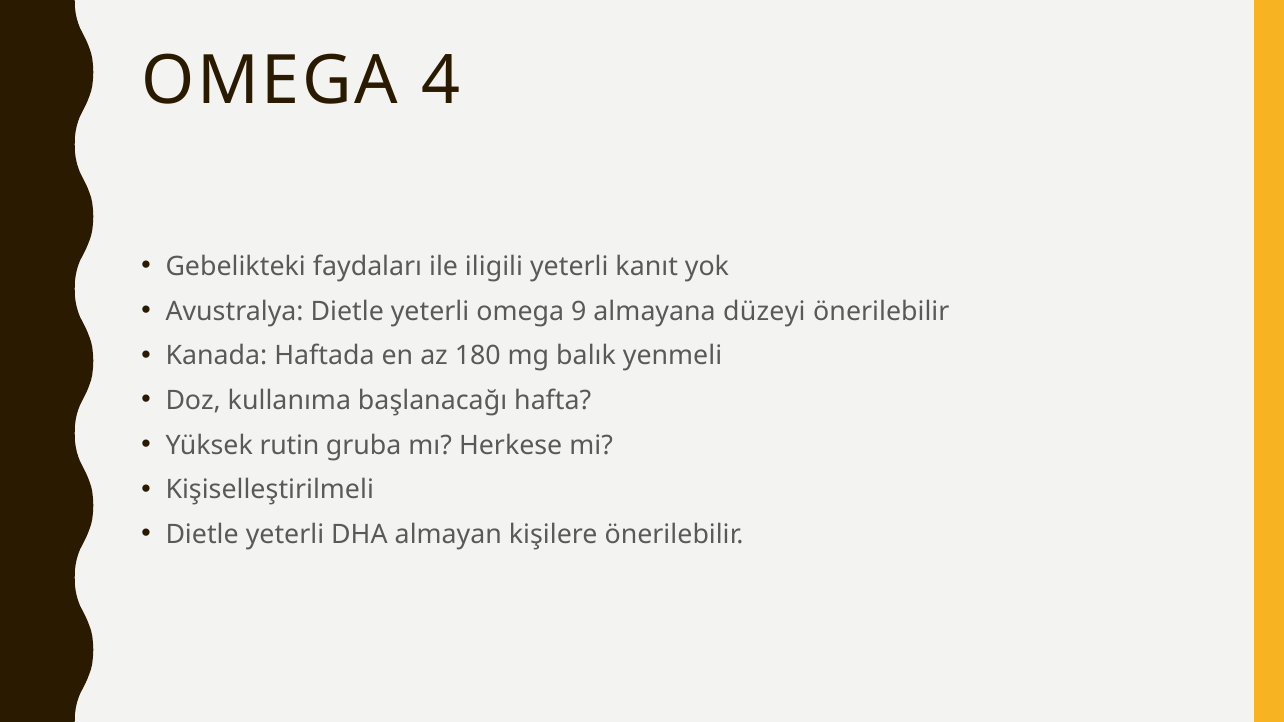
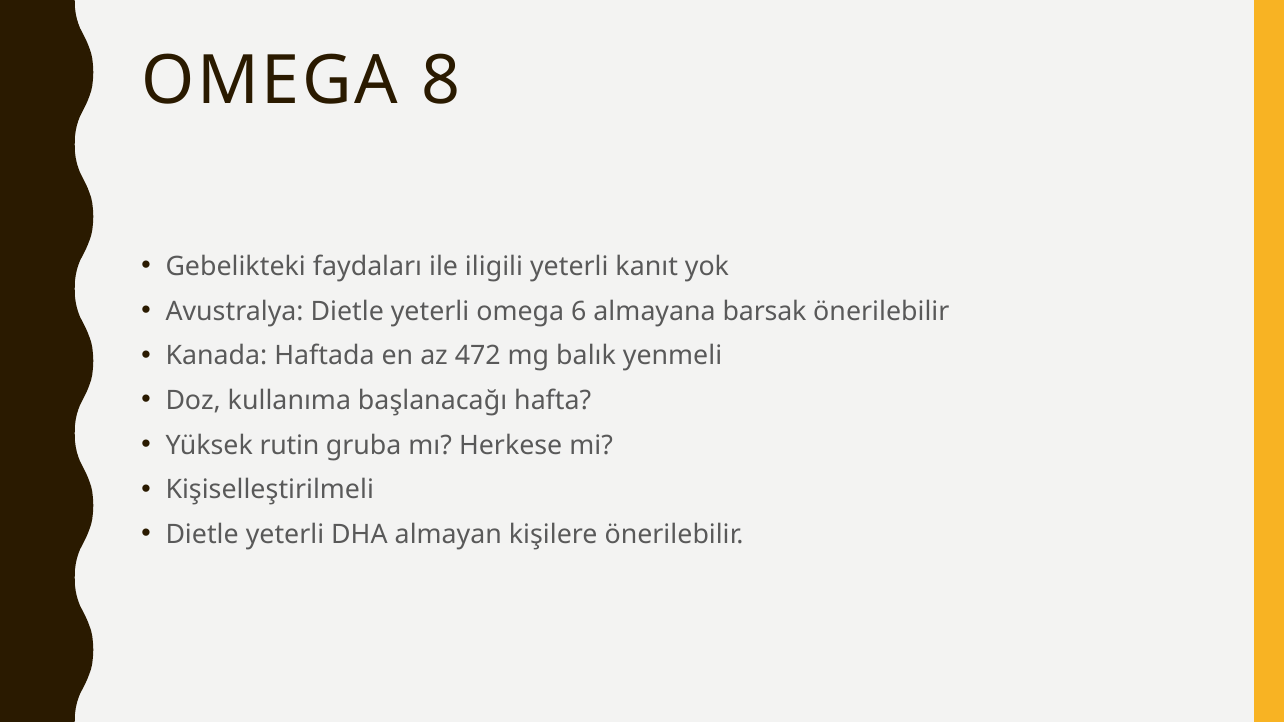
4: 4 -> 8 (441, 81)
9: 9 -> 6 (579, 311)
düzeyi: düzeyi -> barsak (765, 311)
180: 180 -> 472 (478, 356)
